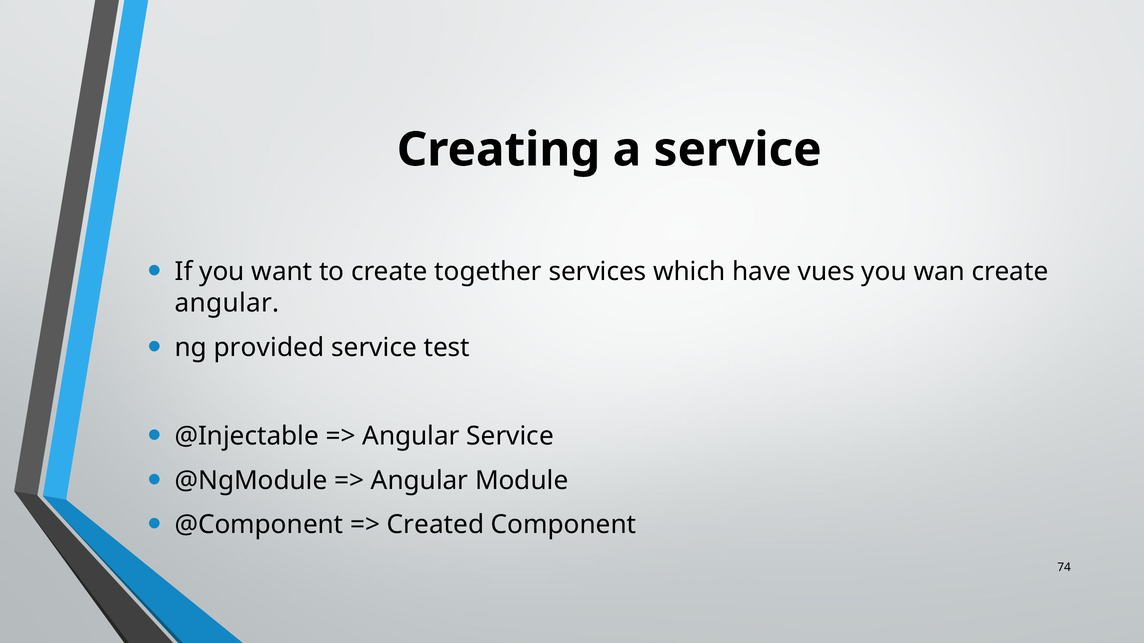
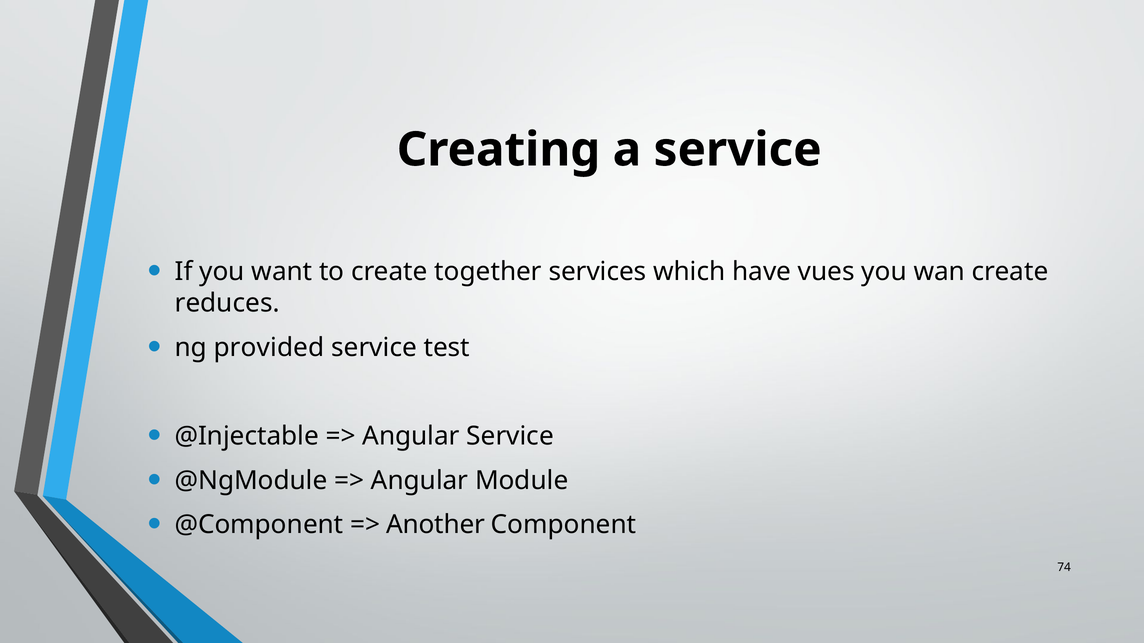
angular: angular -> reduces (227, 304)
Created: Created -> Another (436, 525)
